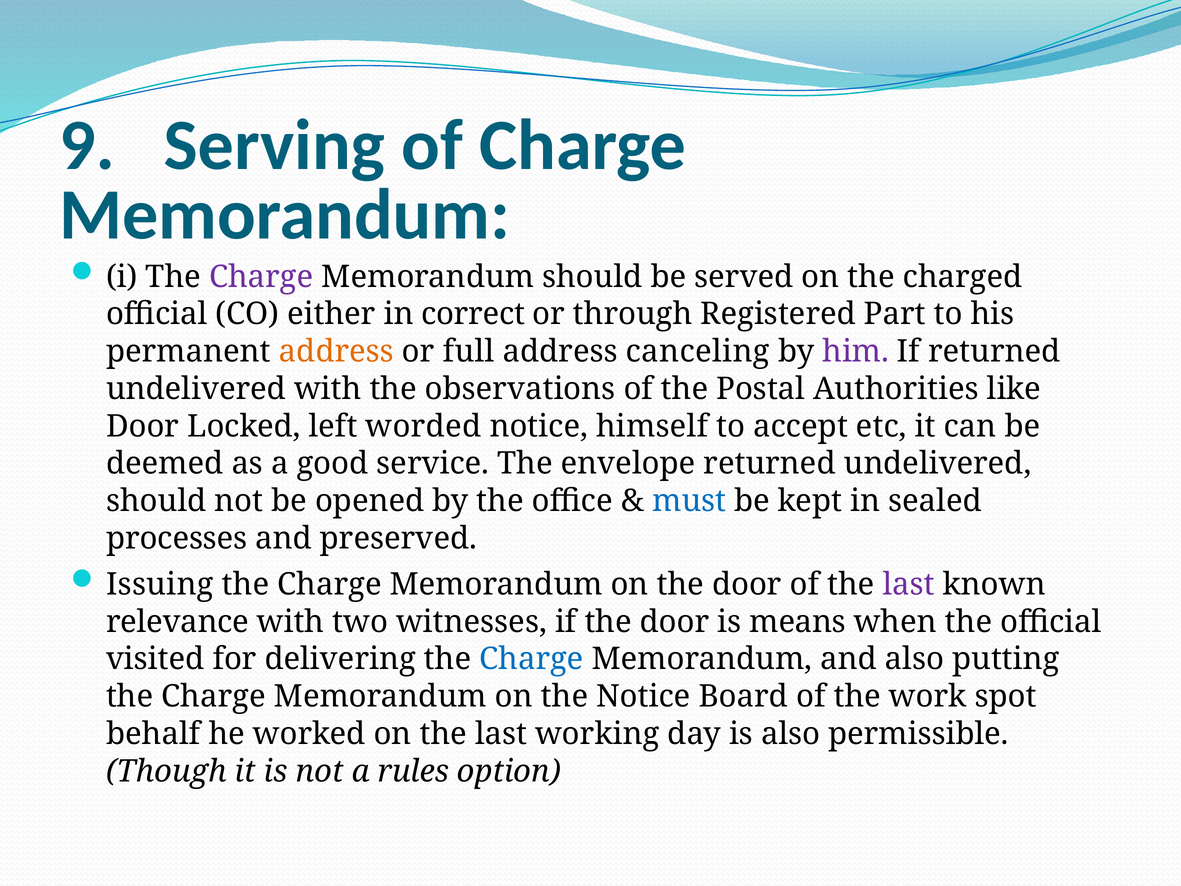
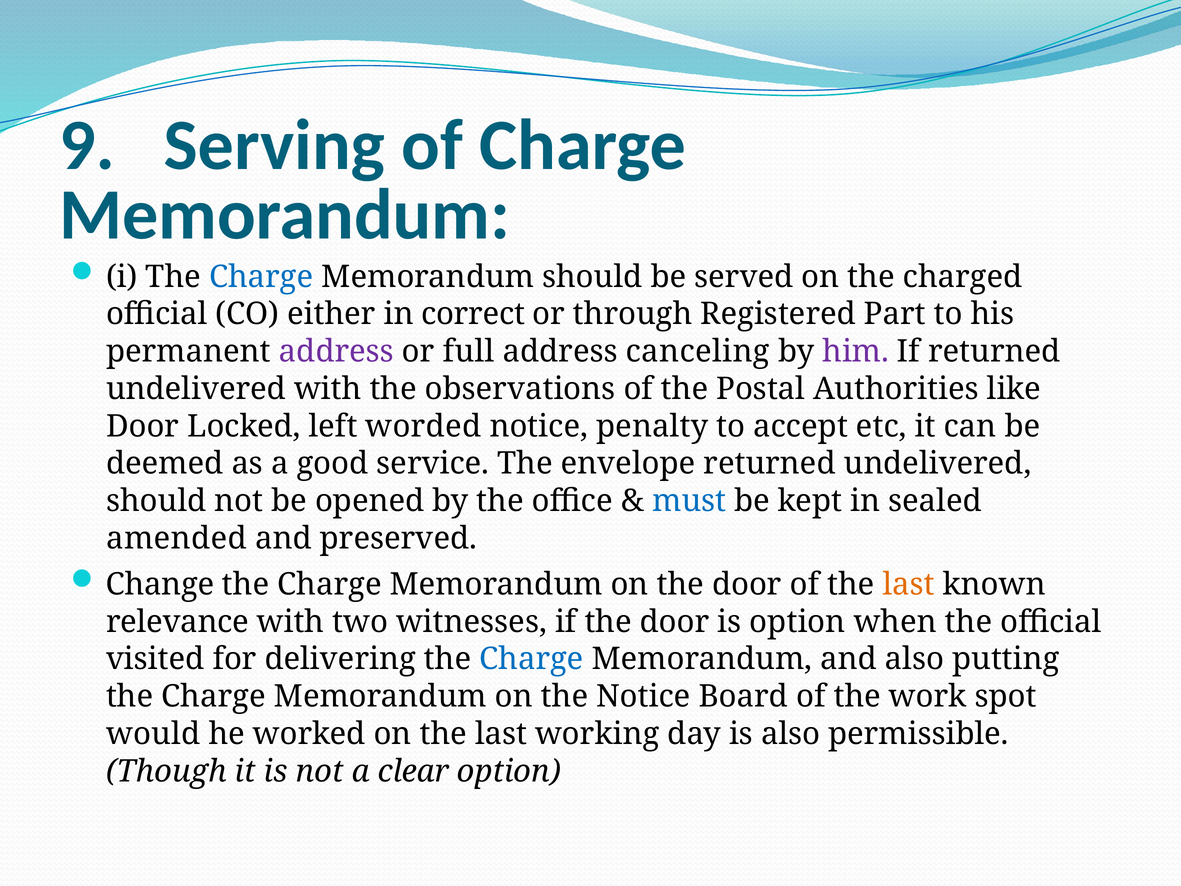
Charge colour: purple -> blue (261, 277)
address colour: orange -> purple (336, 351)
himself: himself -> penalty (652, 426)
processes: processes -> amended (176, 538)
Issuing: Issuing -> Change (160, 584)
last colour: purple -> orange (909, 584)
is means: means -> option (797, 622)
behalf: behalf -> would (153, 734)
rules: rules -> clear (413, 771)
